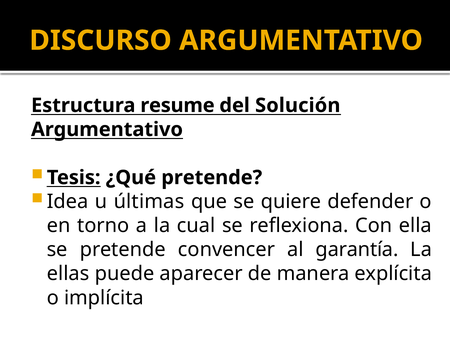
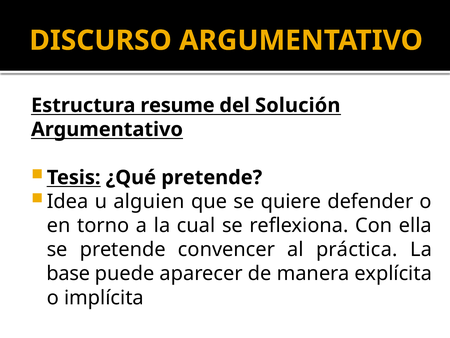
últimas: últimas -> alguien (149, 201)
garantía: garantía -> práctica (357, 249)
ellas: ellas -> base (68, 273)
